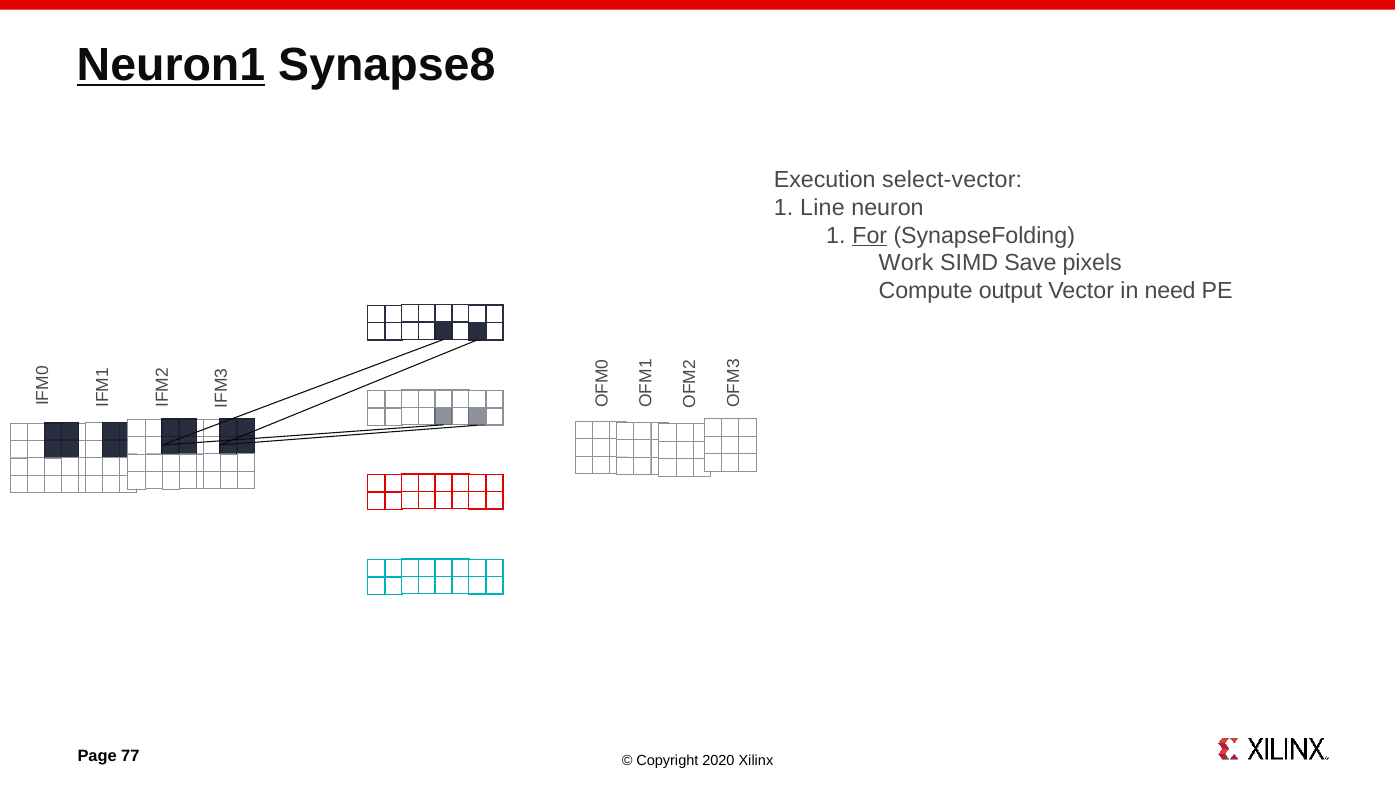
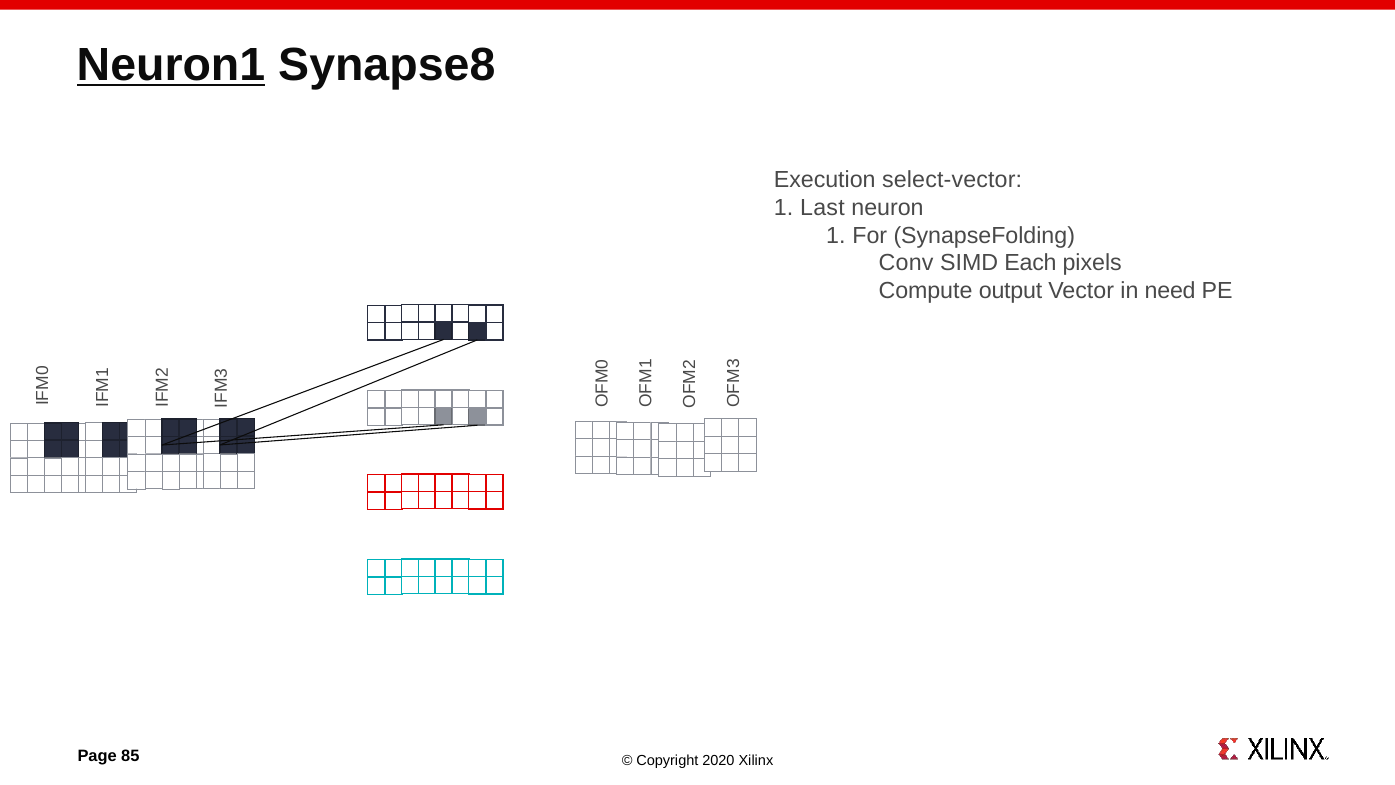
Line: Line -> Last (822, 207)
For underline: present -> none (870, 235)
Work: Work -> Conv (906, 263)
Save: Save -> Each (1030, 263)
77: 77 -> 85 (130, 756)
